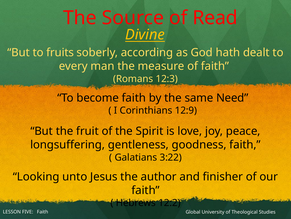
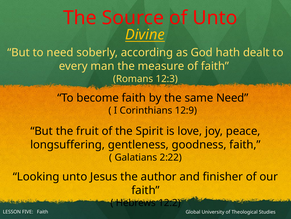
of Read: Read -> Unto (215, 18)
to fruits: fruits -> need (60, 52)
3:22: 3:22 -> 2:22 (171, 157)
